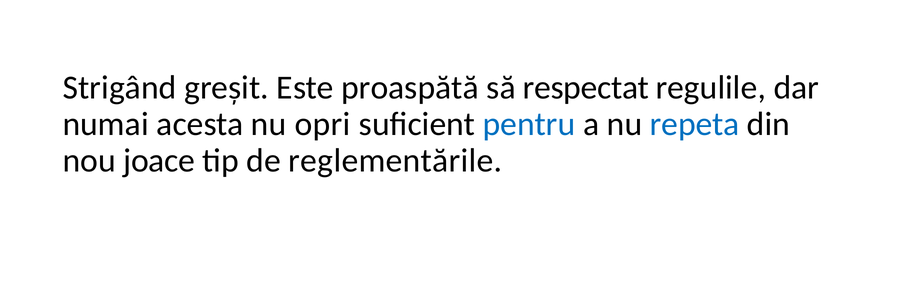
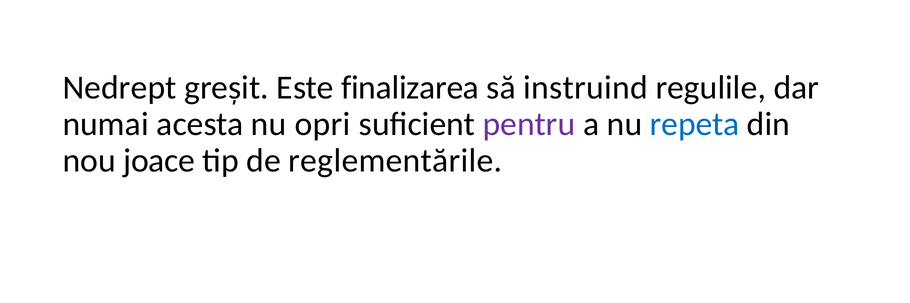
Strigând: Strigând -> Nedrept (120, 88)
proaspătă: proaspătă -> finalizarea (410, 88)
respectat: respectat -> instruind (586, 88)
pentru colour: blue -> purple (529, 124)
